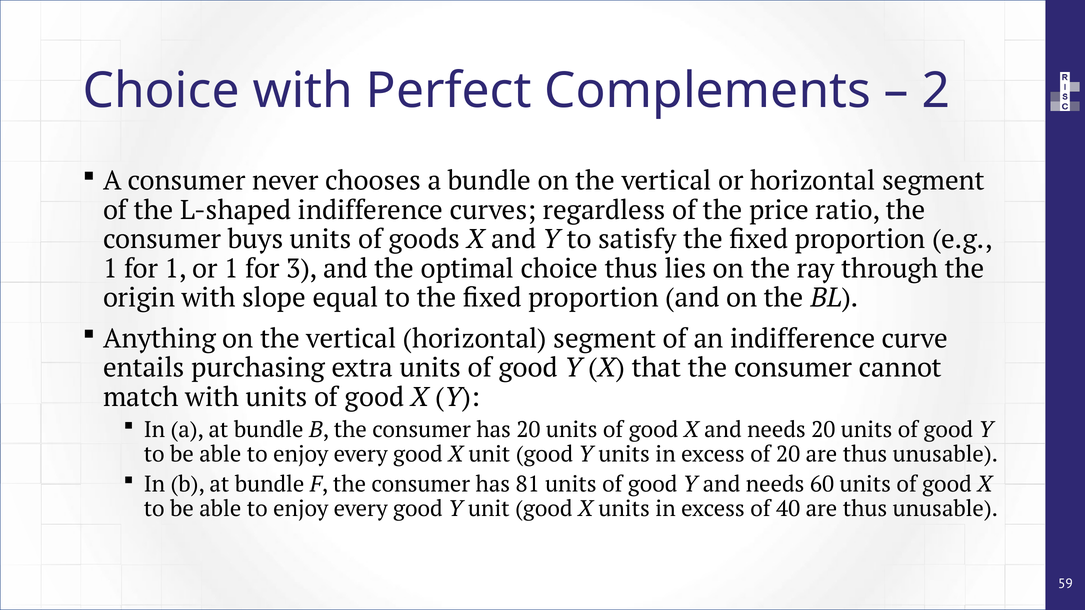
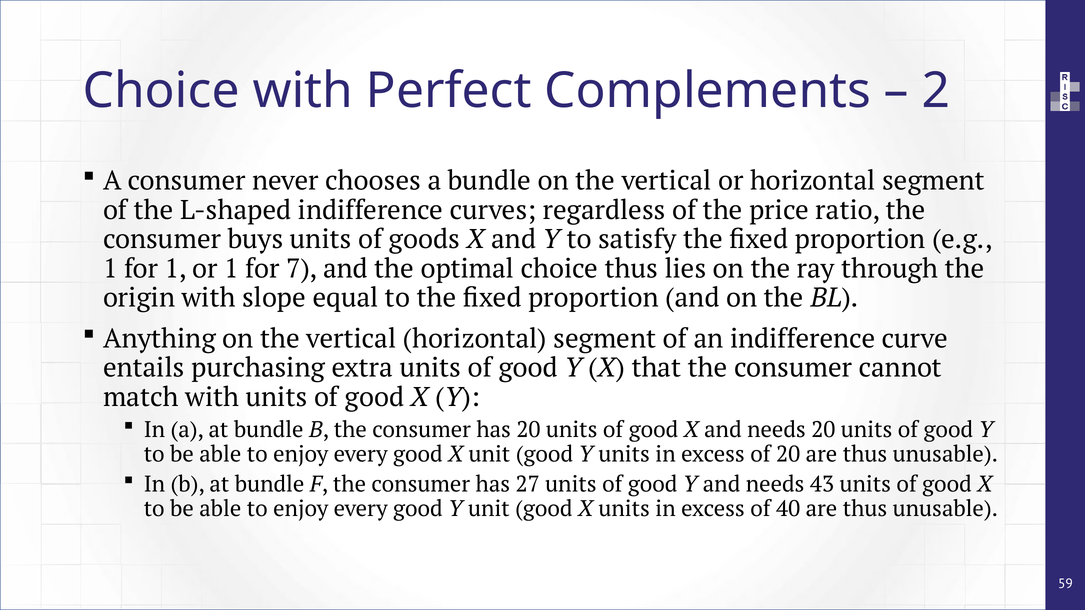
3: 3 -> 7 (302, 269)
81: 81 -> 27 (528, 484)
60: 60 -> 43 (822, 484)
